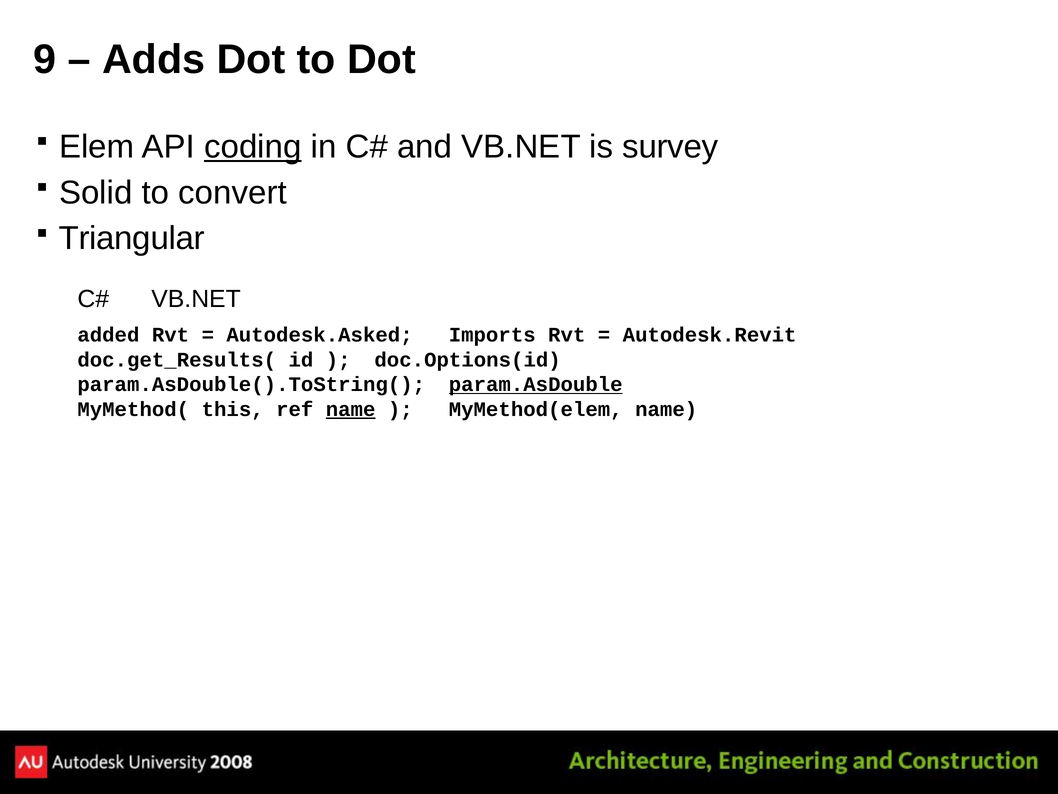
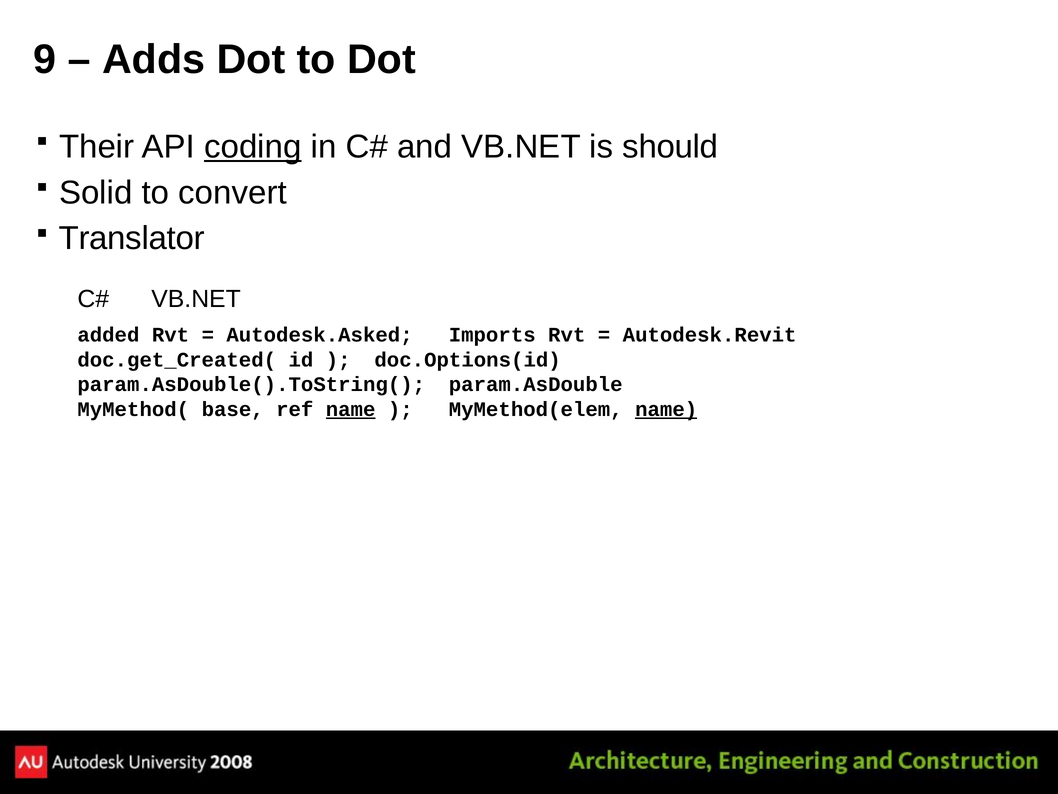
Elem: Elem -> Their (97, 147)
survey: survey -> should (670, 147)
Triangular: Triangular -> Translator (132, 238)
doc.get_Results(: doc.get_Results( -> doc.get_Created( (177, 360)
param.AsDouble underline: present -> none (536, 384)
this: this -> base (233, 409)
name underline: none -> present (666, 409)
